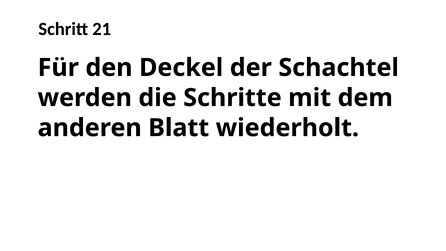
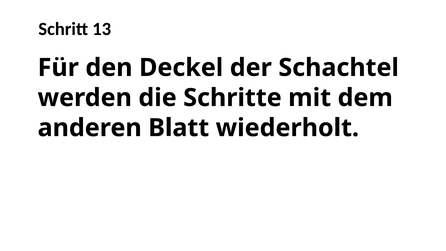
21: 21 -> 13 (102, 29)
